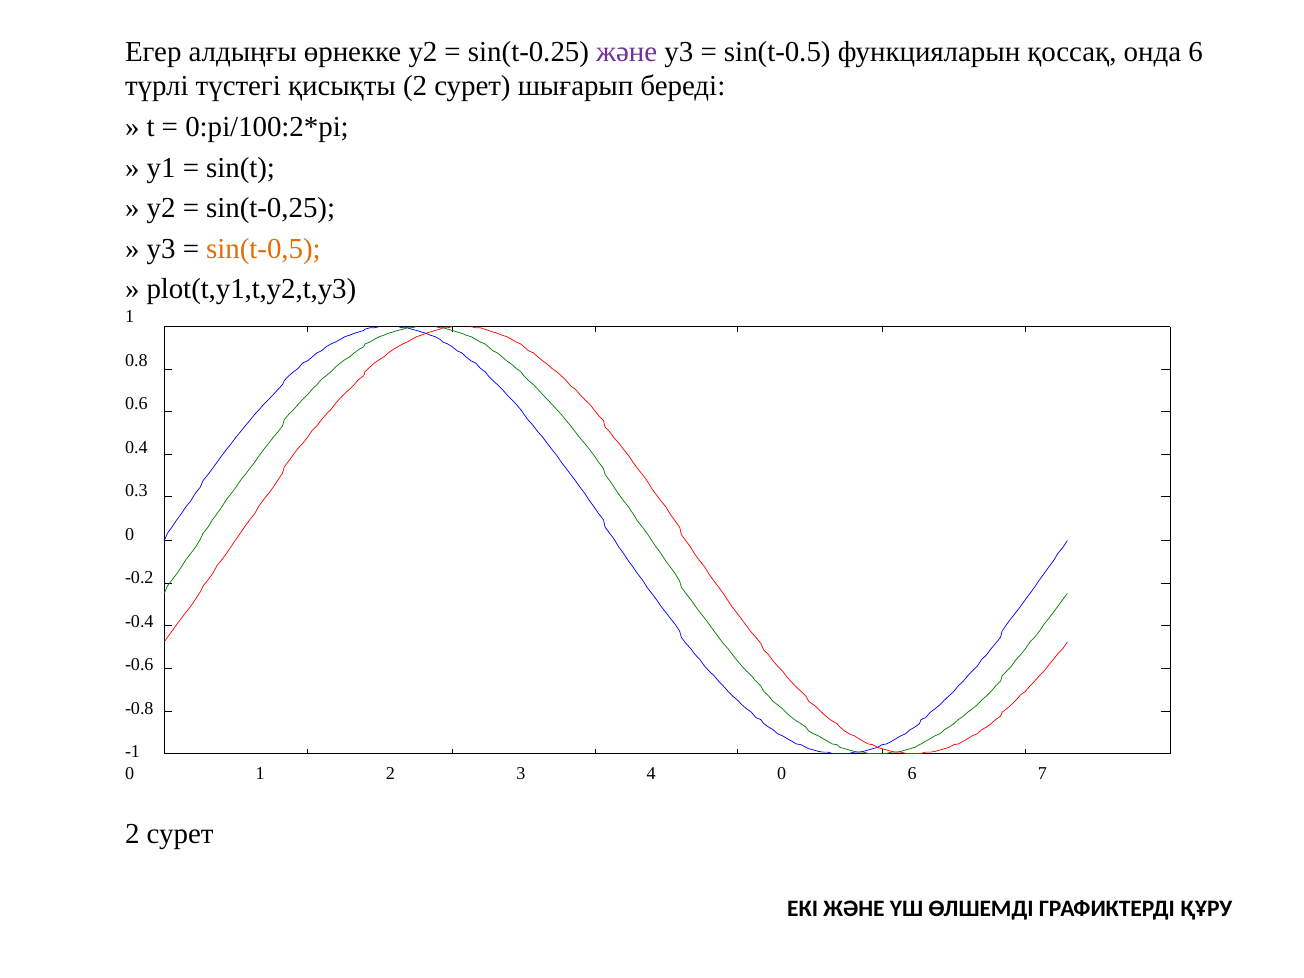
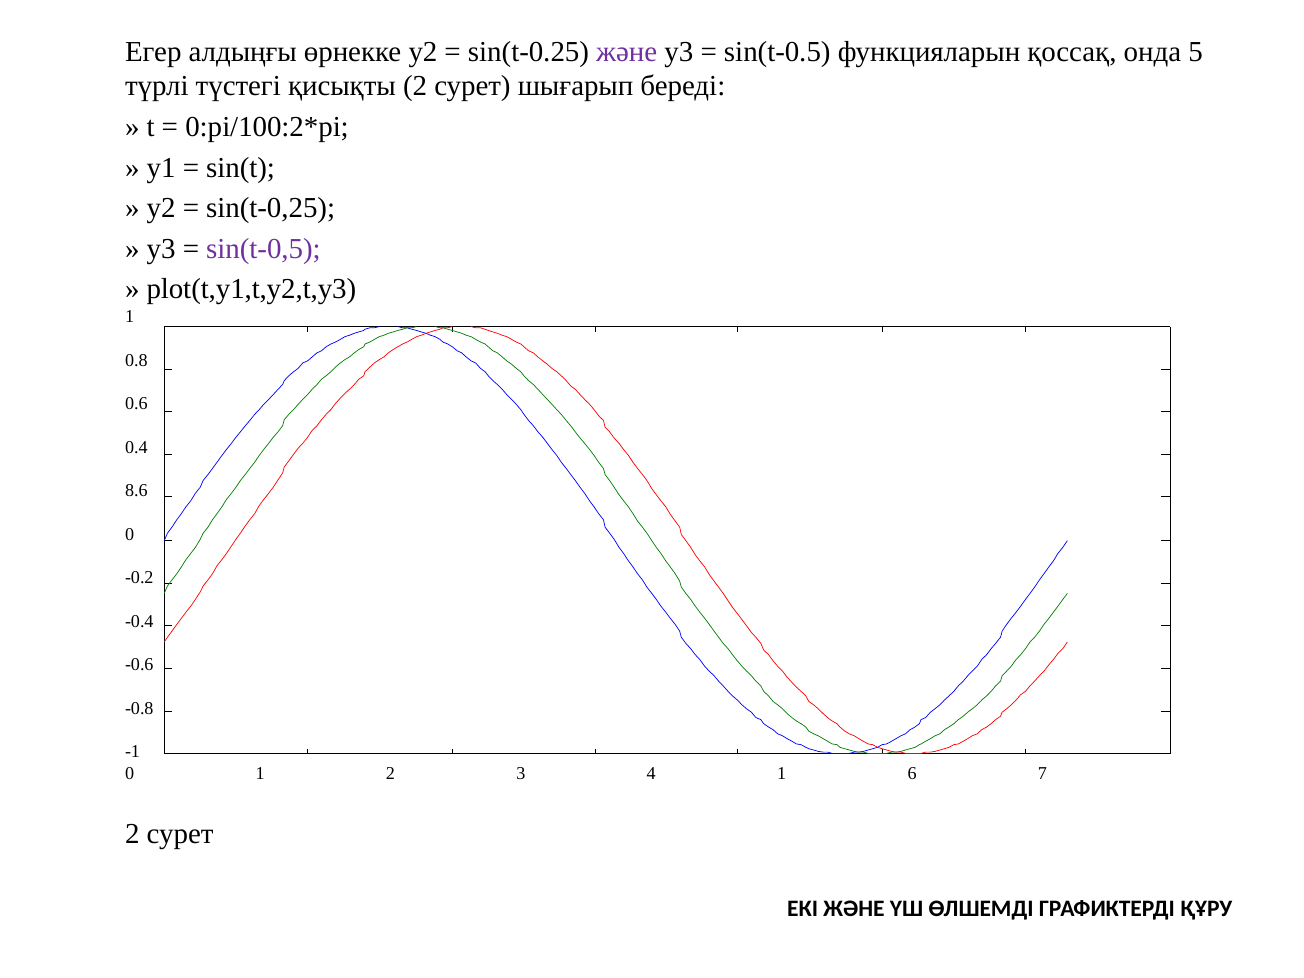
онда 6: 6 -> 5 (1196, 52)
sin(t-0,5 colour: orange -> purple (263, 249)
0.3: 0.3 -> 8.6 (136, 491)
4 0: 0 -> 1 (782, 774)
